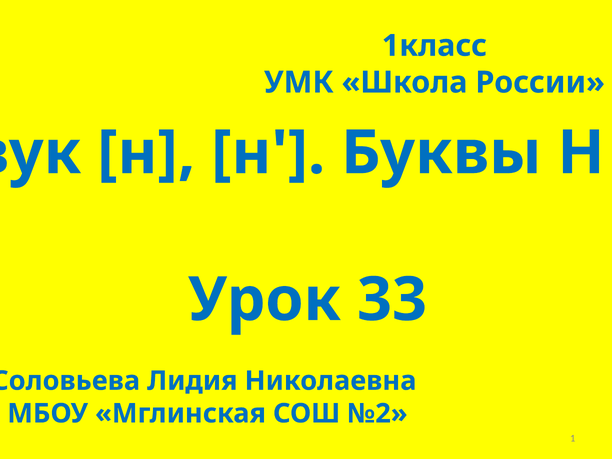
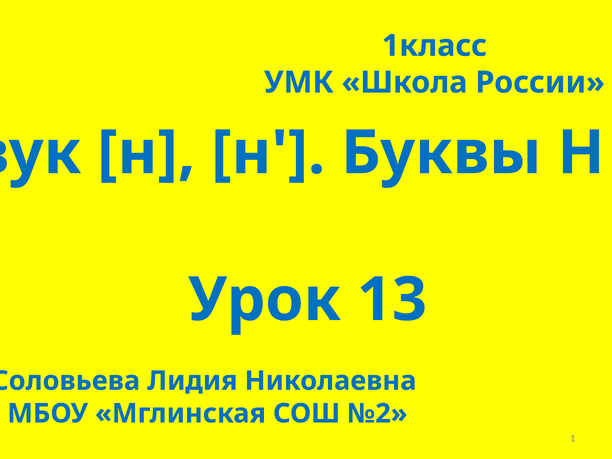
33: 33 -> 13 (392, 300)
